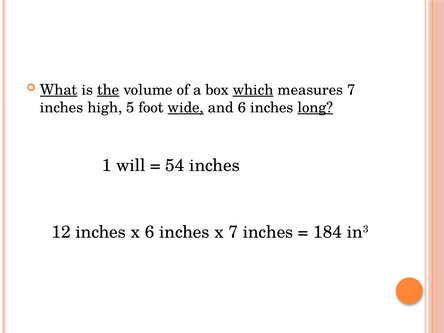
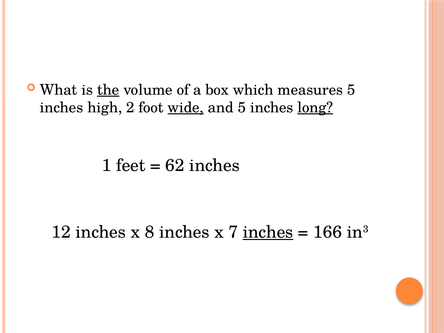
What underline: present -> none (59, 90)
which underline: present -> none (253, 90)
measures 7: 7 -> 5 (351, 90)
5: 5 -> 2 (130, 108)
and 6: 6 -> 5 (242, 108)
will: will -> feet (131, 165)
54: 54 -> 62 (175, 165)
x 6: 6 -> 8 (150, 232)
inches underline: none -> present (268, 232)
184: 184 -> 166 (328, 232)
